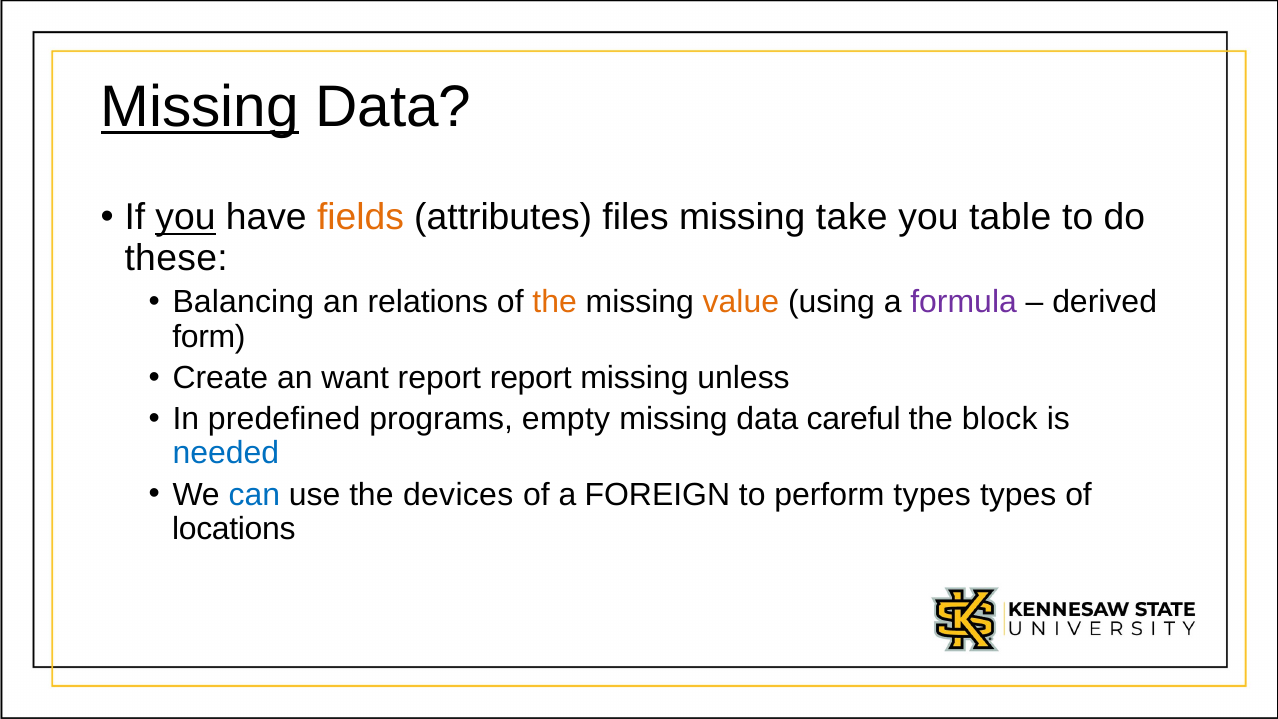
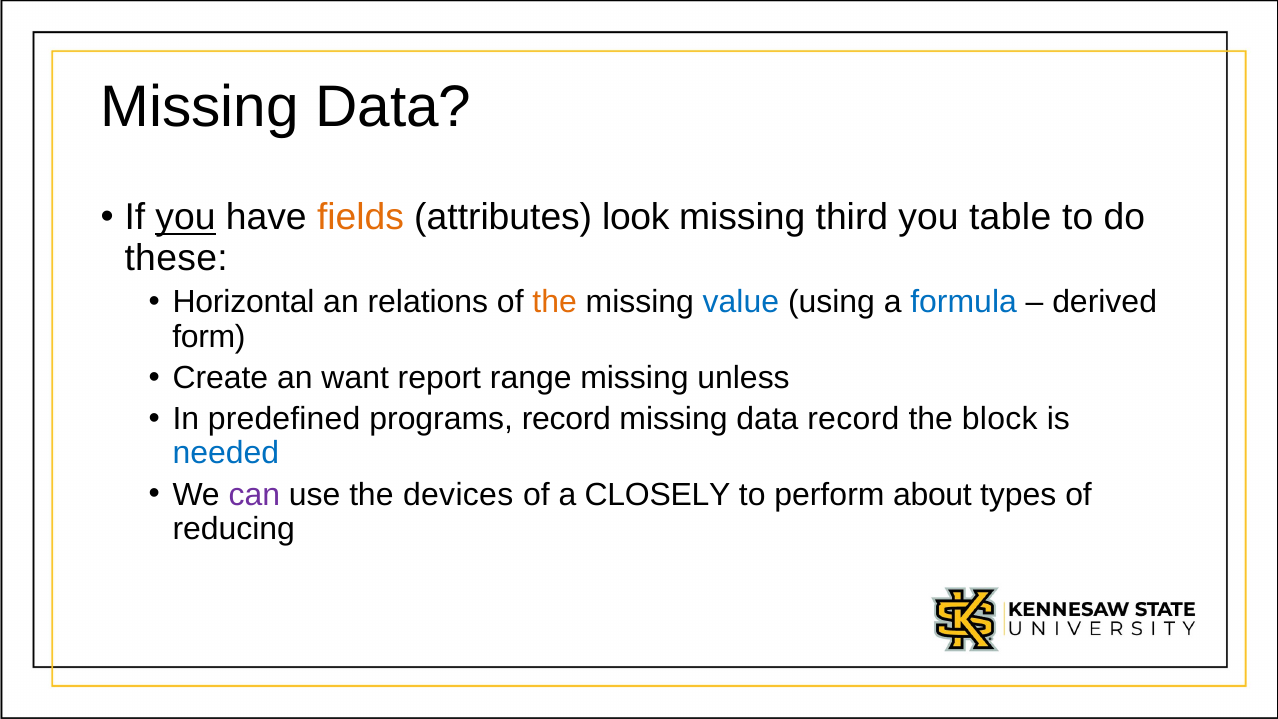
Missing underline: present -> none (200, 107)
files: files -> look (636, 218)
take: take -> third (852, 218)
Balancing: Balancing -> Horizontal (244, 302)
value colour: orange -> blue (741, 302)
formula colour: purple -> blue (964, 302)
report report: report -> range (531, 378)
programs empty: empty -> record (566, 419)
data careful: careful -> record (853, 419)
can colour: blue -> purple (254, 494)
FOREIGN: FOREIGN -> CLOSELY (657, 494)
perform types: types -> about (932, 494)
locations: locations -> reducing (234, 529)
